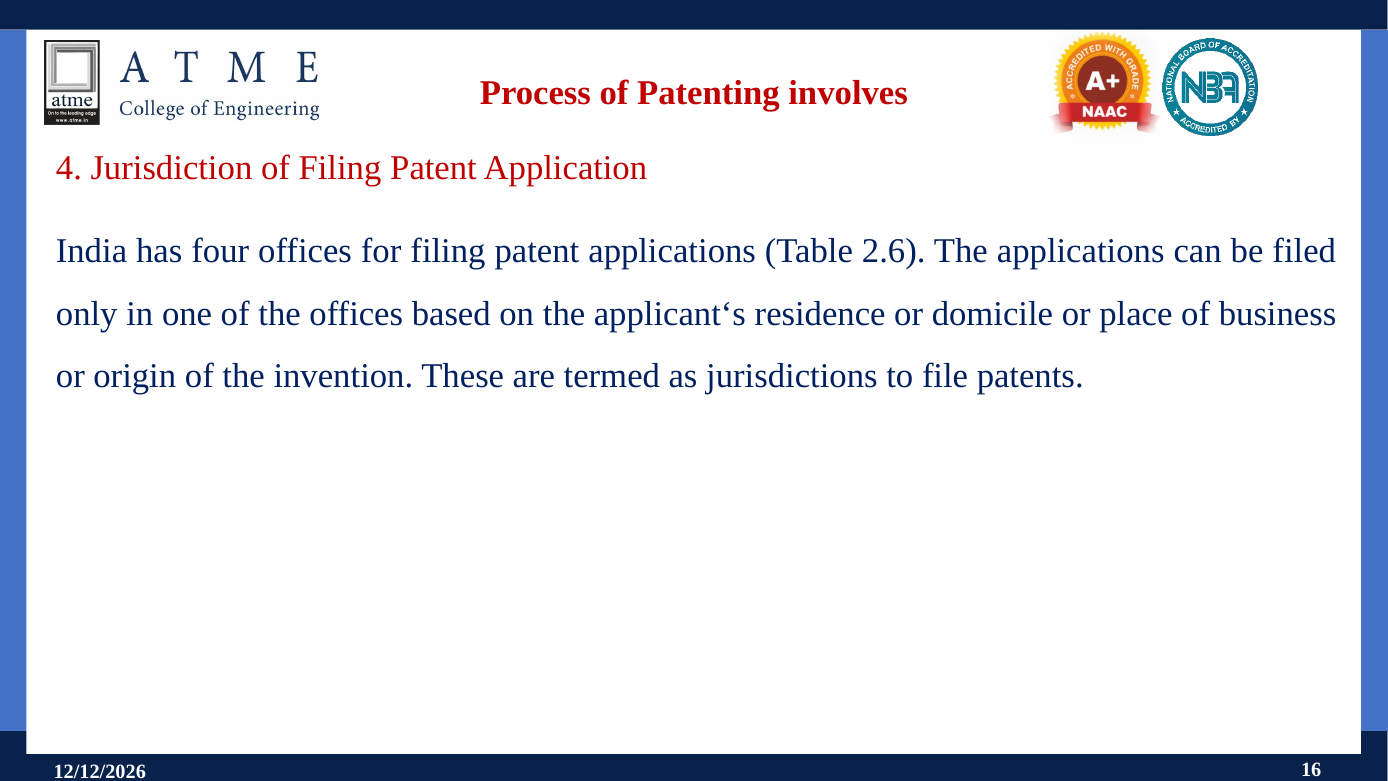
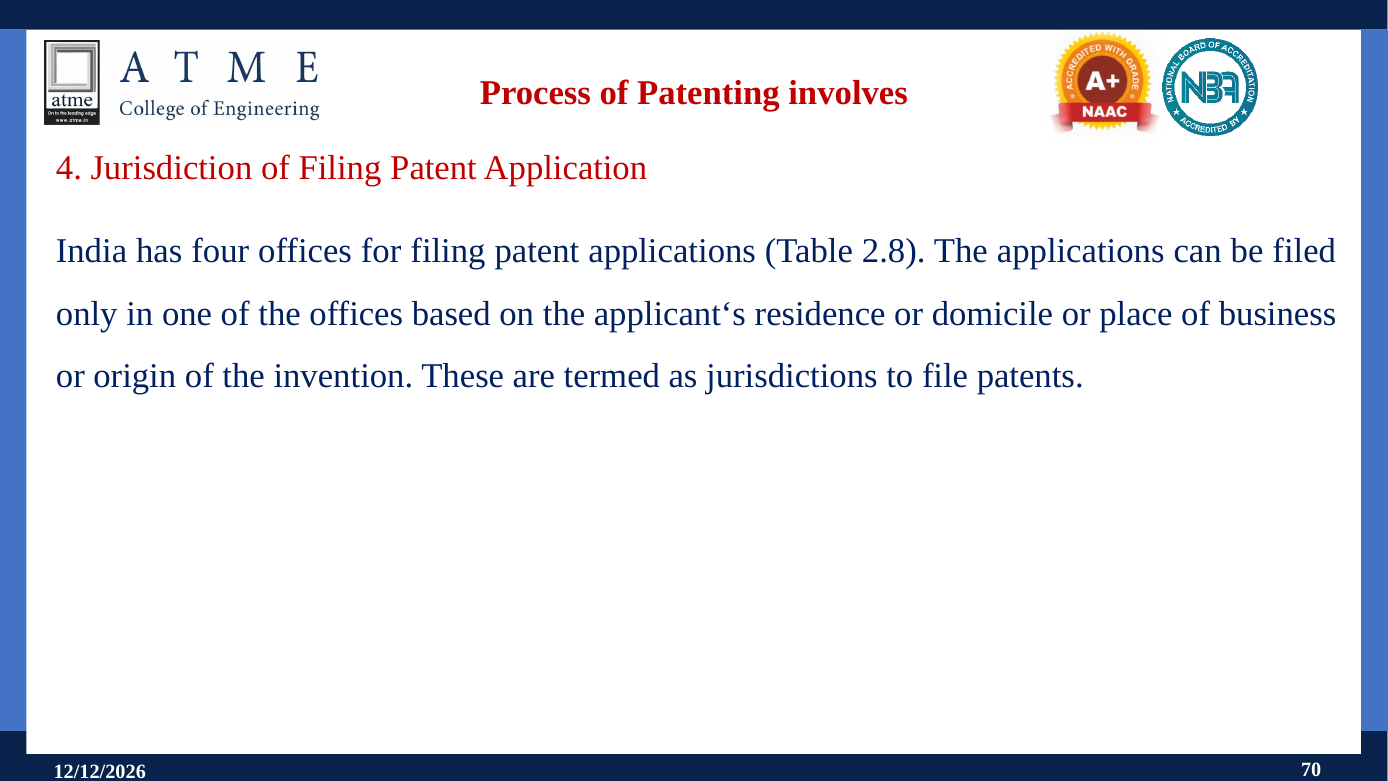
2.6: 2.6 -> 2.8 (894, 251)
16: 16 -> 70 (1311, 769)
